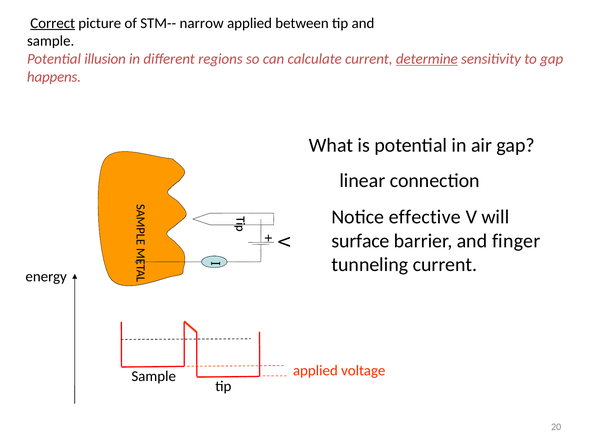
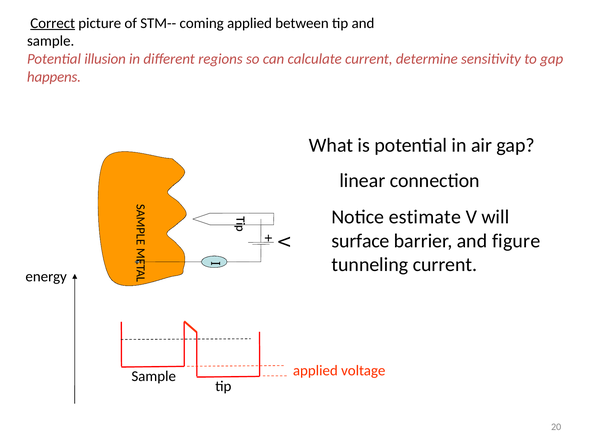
narrow: narrow -> coming (202, 23)
determine underline: present -> none (427, 59)
effective: effective -> estimate (425, 217)
finger: finger -> figure (516, 241)
